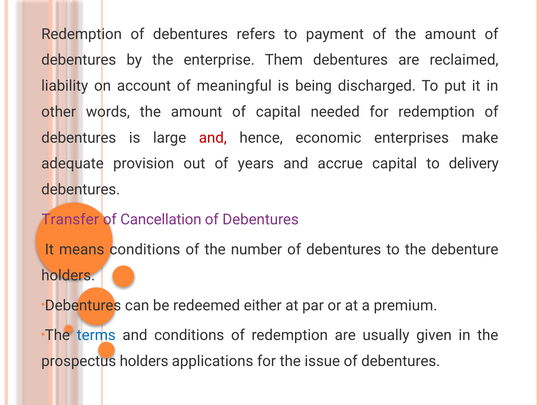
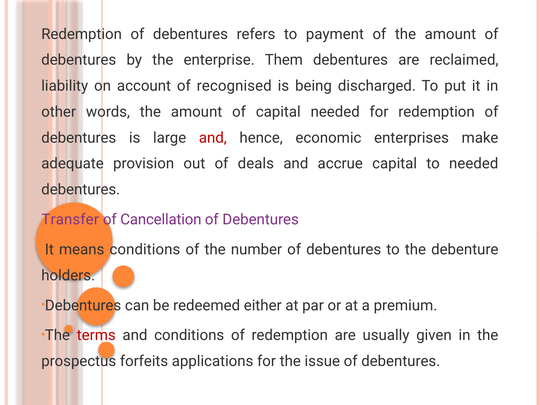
meaningful: meaningful -> recognised (234, 86)
years: years -> deals (256, 164)
to delivery: delivery -> needed (474, 164)
terms colour: blue -> red (96, 335)
prospectus holders: holders -> forfeits (144, 361)
